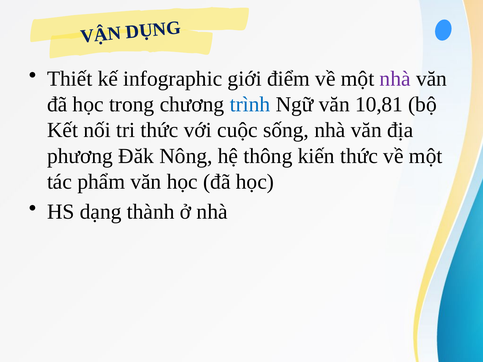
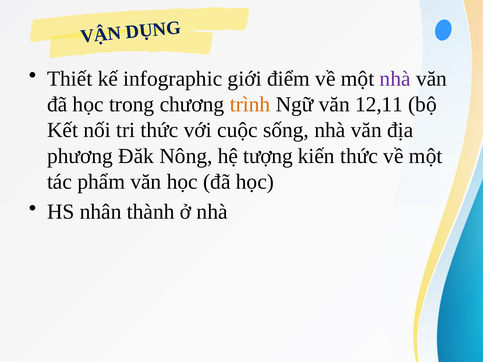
trình colour: blue -> orange (250, 105)
10,81: 10,81 -> 12,11 (379, 105)
thông: thông -> tượng (268, 156)
dạng: dạng -> nhân (101, 212)
